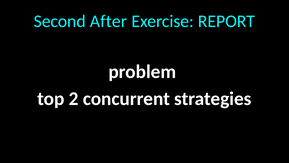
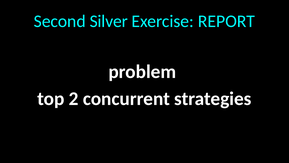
After: After -> Silver (109, 21)
